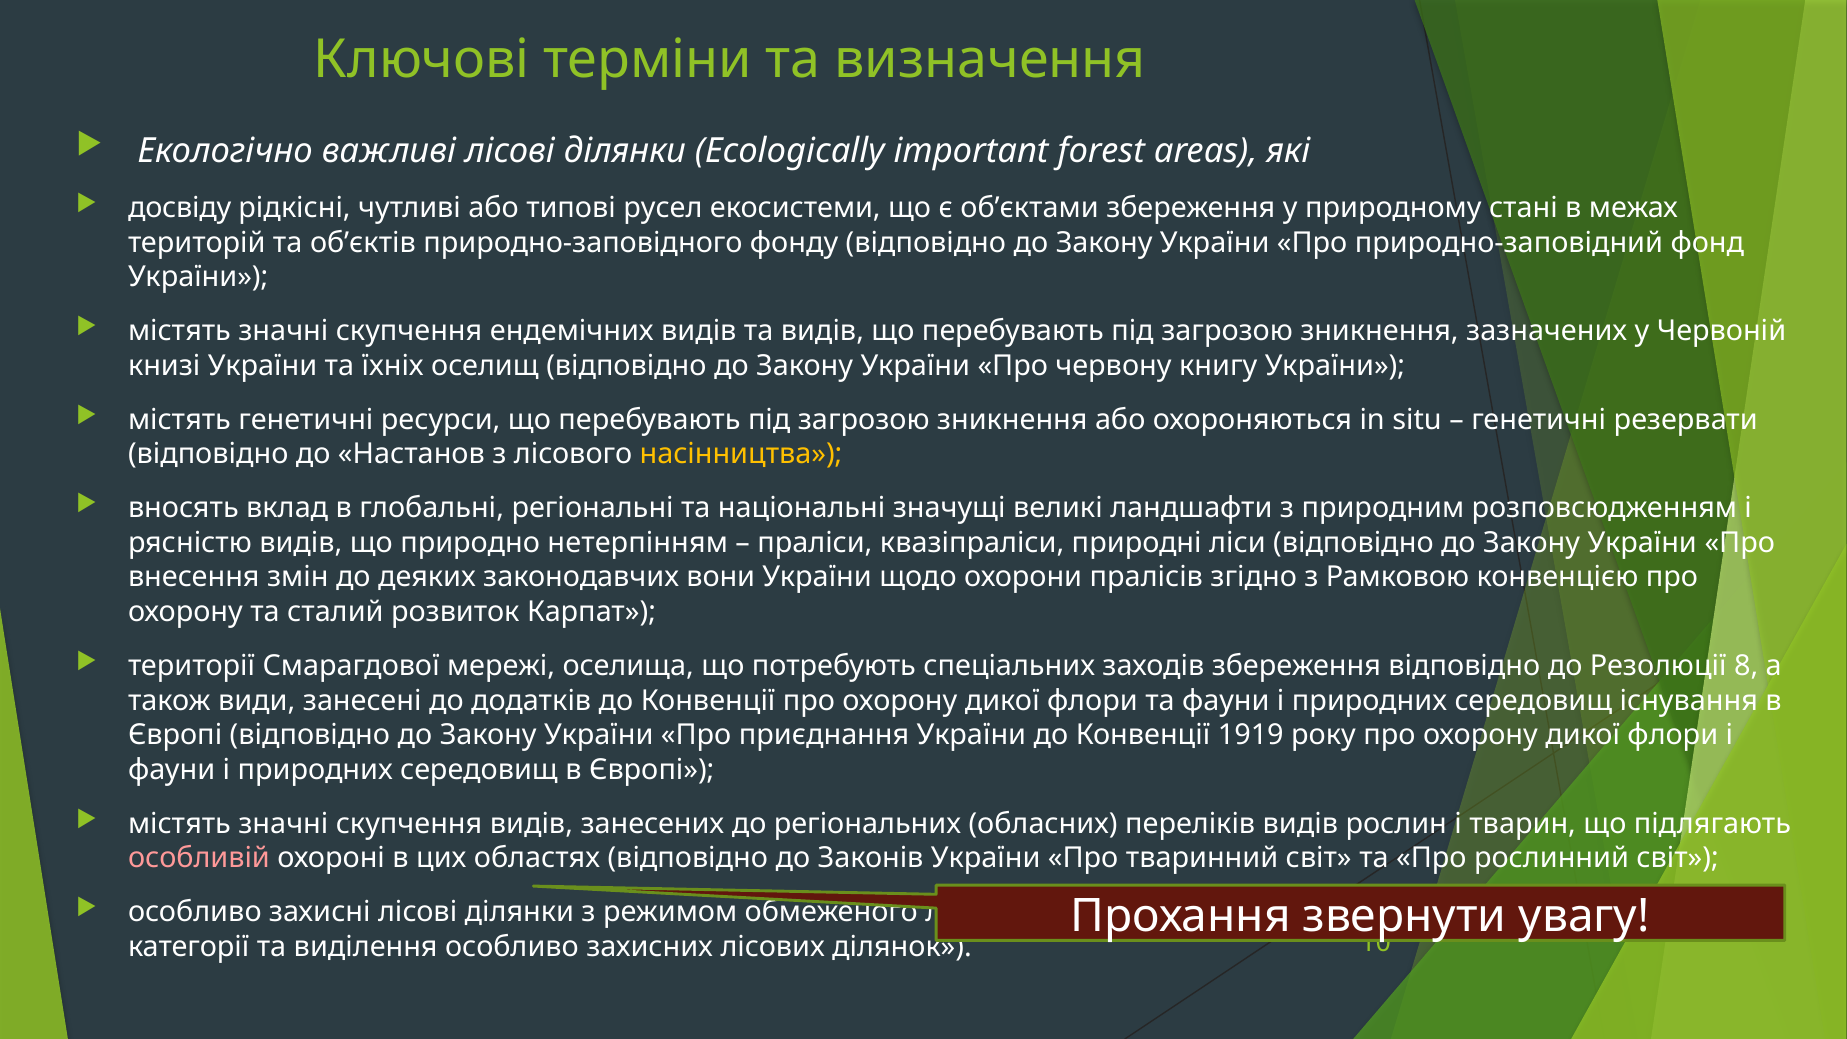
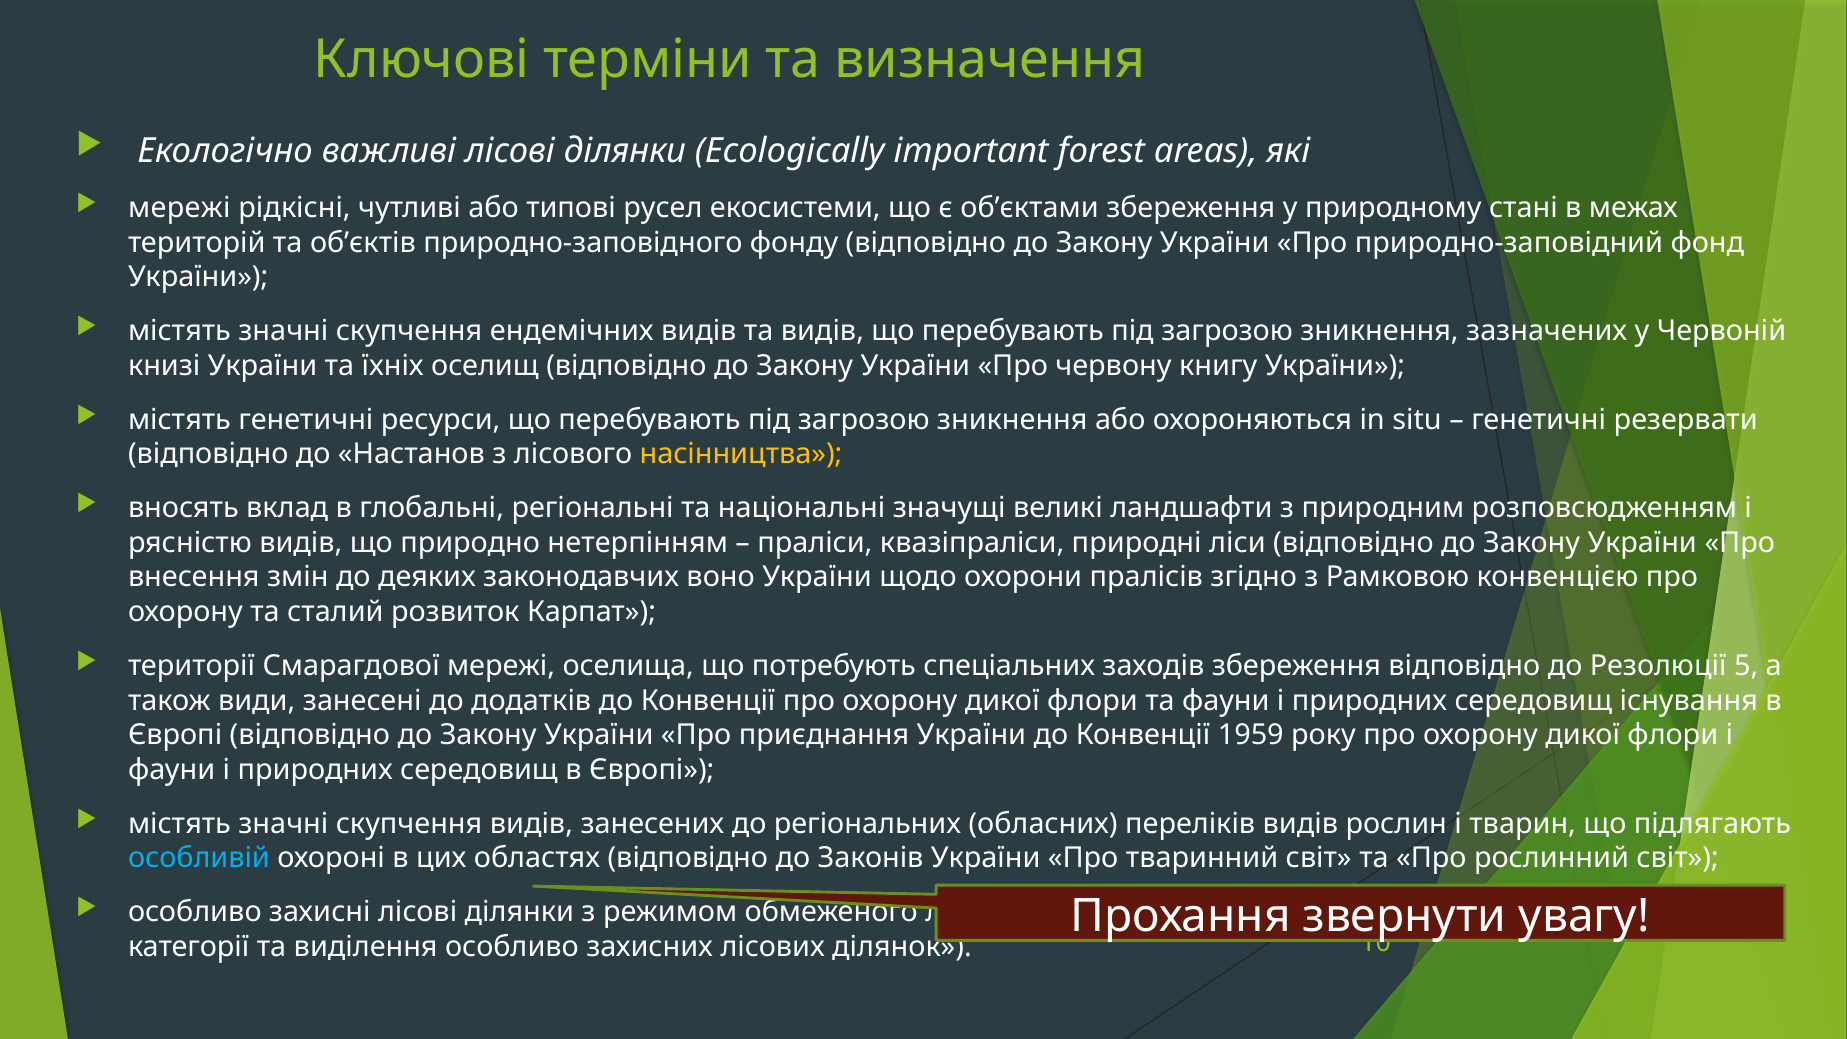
досвіду: досвіду -> мережі (179, 208)
вони: вони -> воно (721, 577)
8: 8 -> 5 (1746, 666)
1919: 1919 -> 1959 (1251, 735)
особливій colour: pink -> light blue (199, 858)
